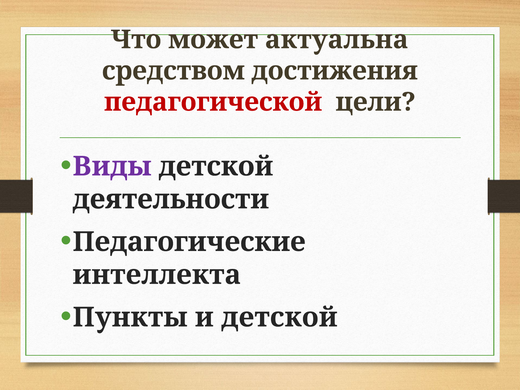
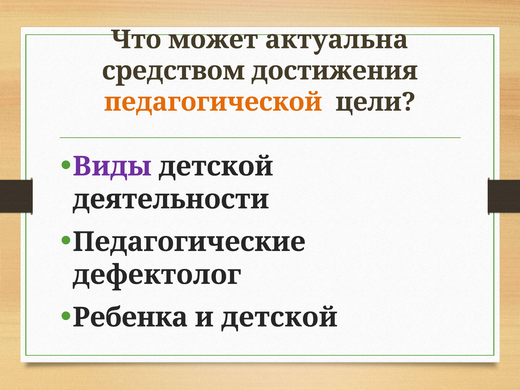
педагогической colour: red -> orange (213, 102)
интеллекта: интеллекта -> дефектолог (157, 275)
Пункты: Пункты -> Ребенка (130, 317)
